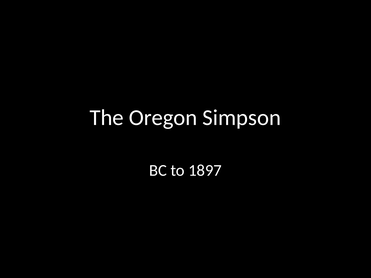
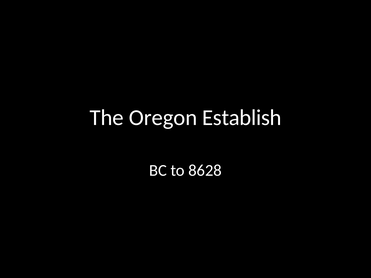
Simpson: Simpson -> Establish (242, 118)
1897: 1897 -> 8628 (205, 171)
